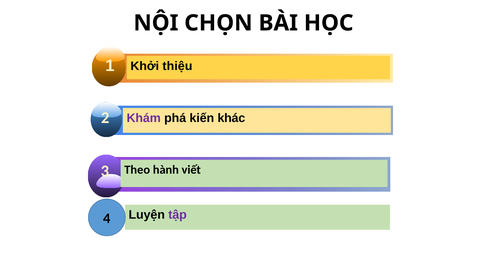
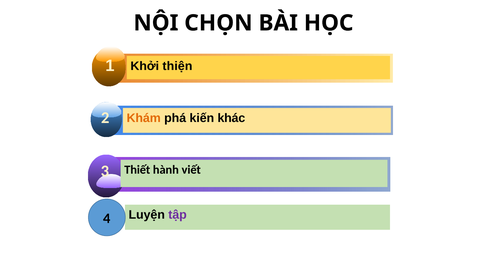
thiệu: thiệu -> thiện (177, 66)
Khám colour: purple -> orange (144, 118)
Theo: Theo -> Thiết (137, 170)
